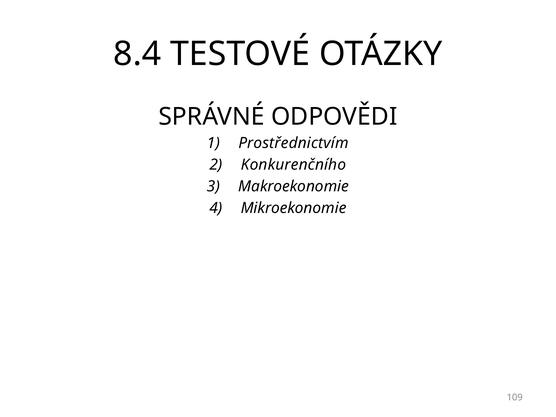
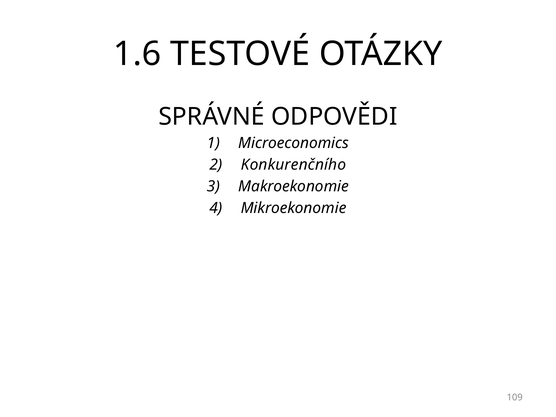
8.4: 8.4 -> 1.6 (137, 54)
Prostřednictvím: Prostřednictvím -> Microeconomics (294, 143)
